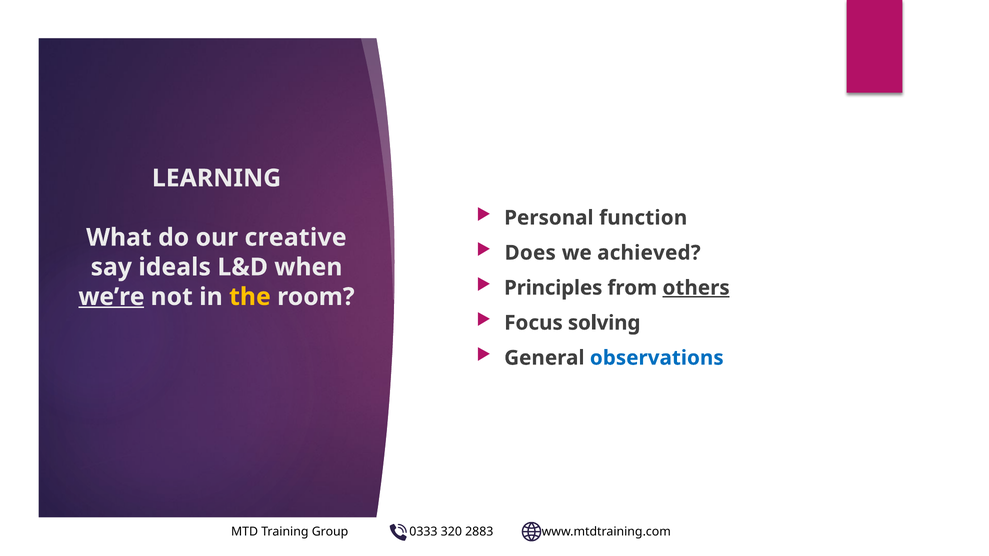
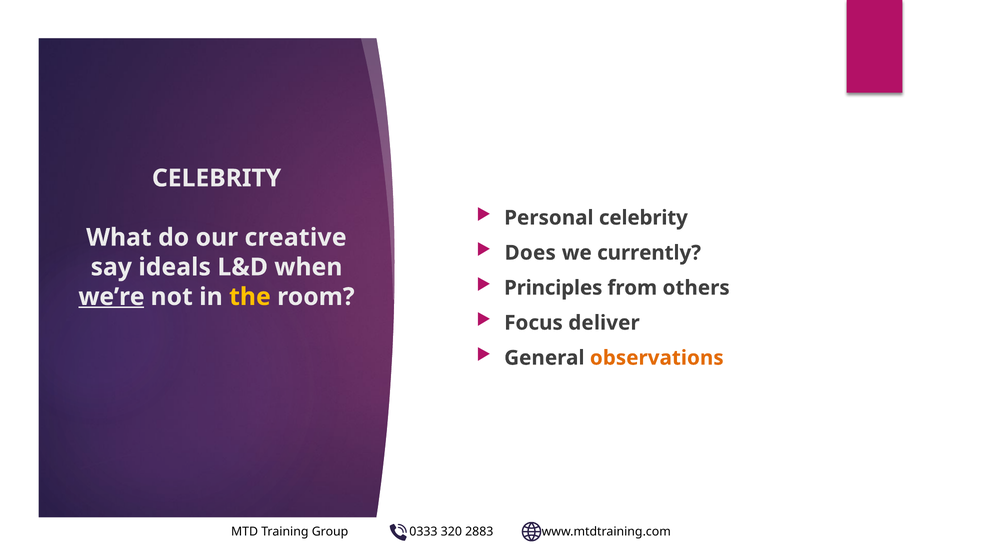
LEARNING: LEARNING -> CELEBRITY (217, 178)
Personal function: function -> celebrity (643, 218)
achieved: achieved -> currently (649, 253)
others underline: present -> none (696, 288)
solving: solving -> deliver (604, 323)
observations colour: blue -> orange (657, 358)
